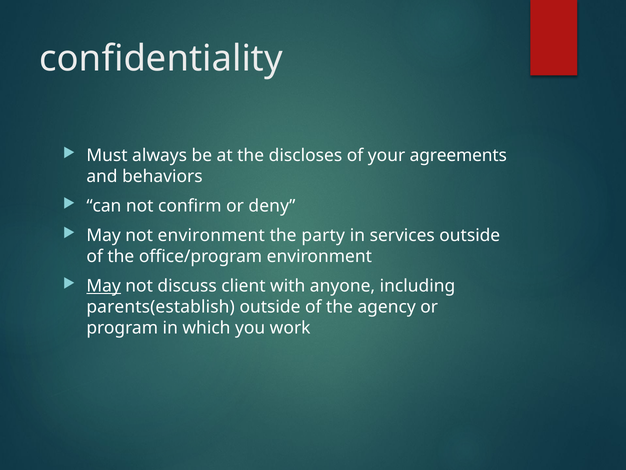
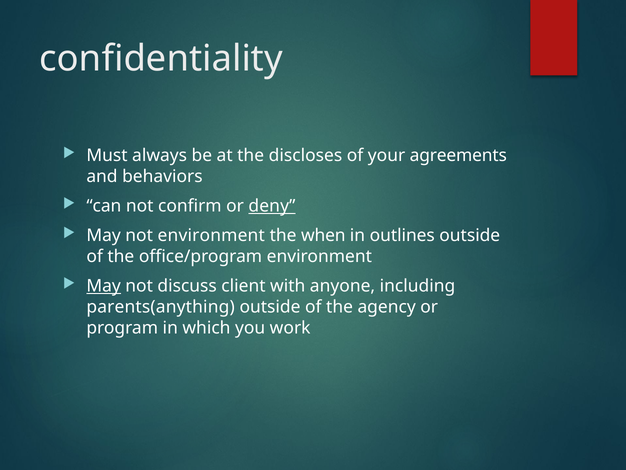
deny underline: none -> present (272, 206)
party: party -> when (323, 235)
services: services -> outlines (402, 235)
parents(establish: parents(establish -> parents(anything (161, 307)
